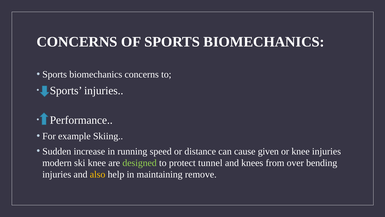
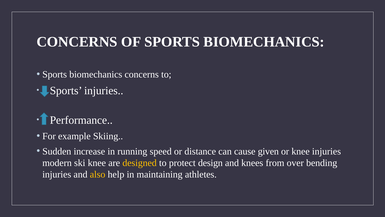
designed colour: light green -> yellow (140, 163)
tunnel: tunnel -> design (210, 163)
remove: remove -> athletes (201, 174)
